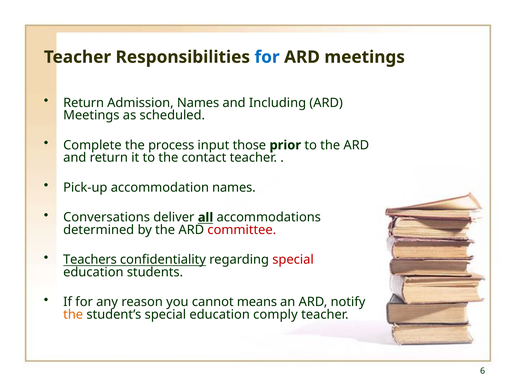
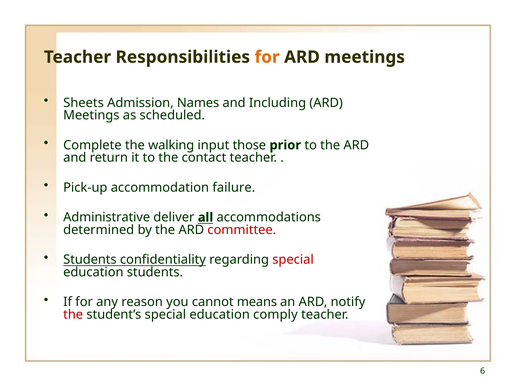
for colour: blue -> orange (267, 57)
Return: Return -> Sheets (84, 103)
process: process -> walking (171, 145)
accommodation names: names -> failure (234, 187)
Conversations: Conversations -> Administrative (107, 217)
Teachers: Teachers -> Students (90, 260)
the colour: orange -> red (73, 314)
